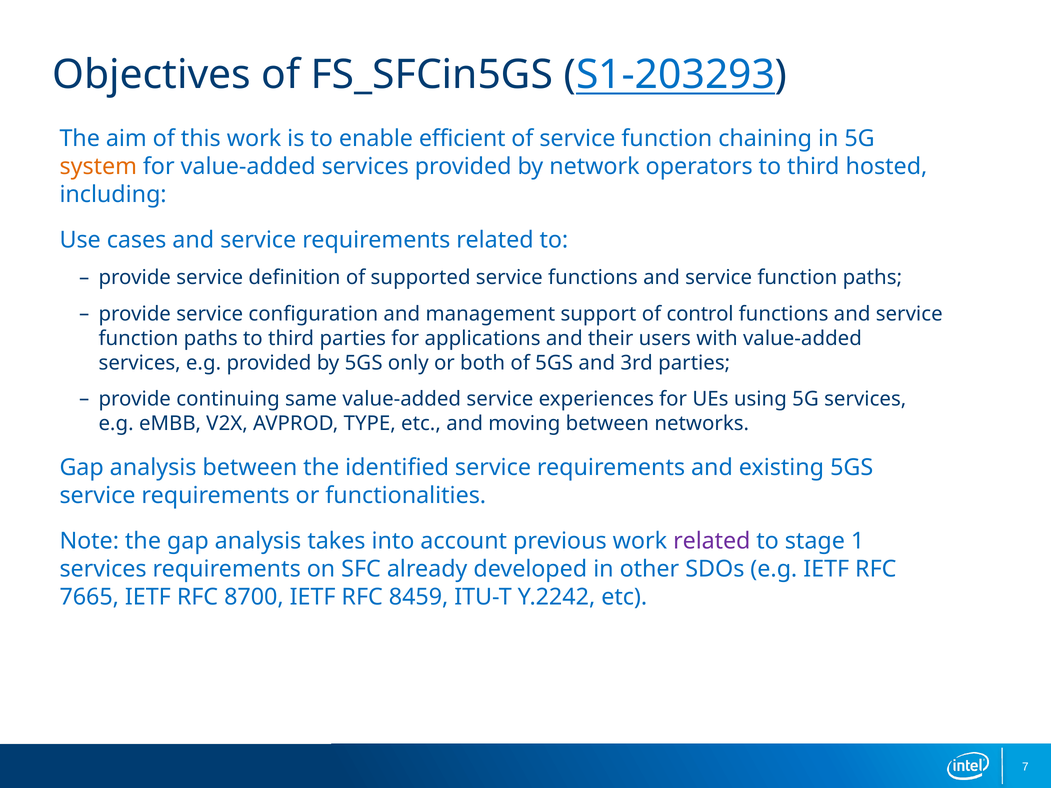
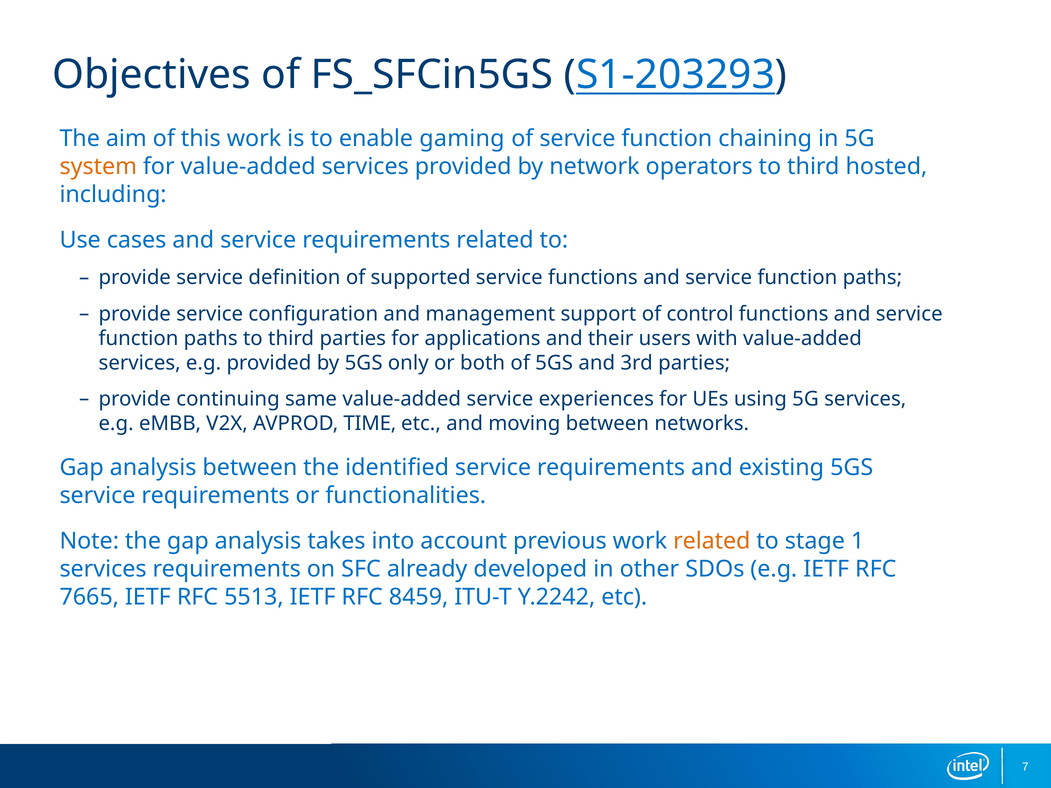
efficient: efficient -> gaming (462, 138)
TYPE: TYPE -> TIME (370, 424)
related colour: purple -> orange (712, 541)
8700: 8700 -> 5513 (254, 597)
